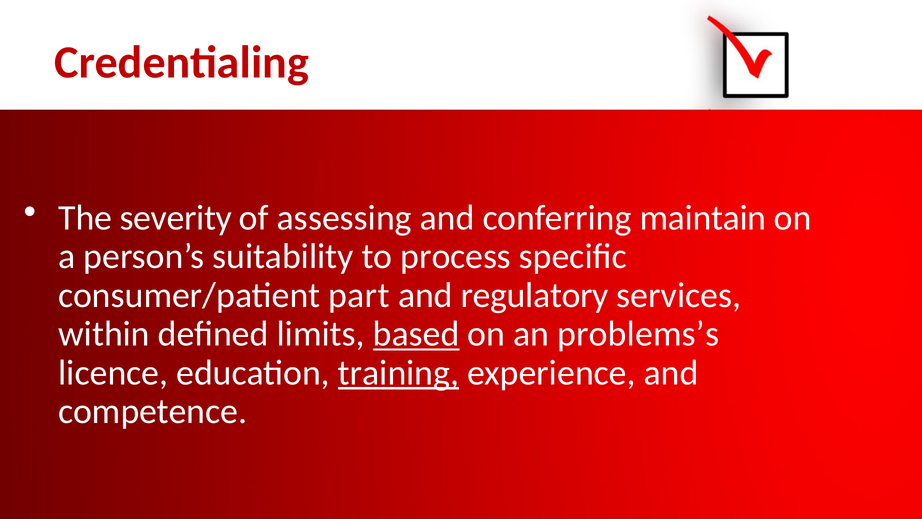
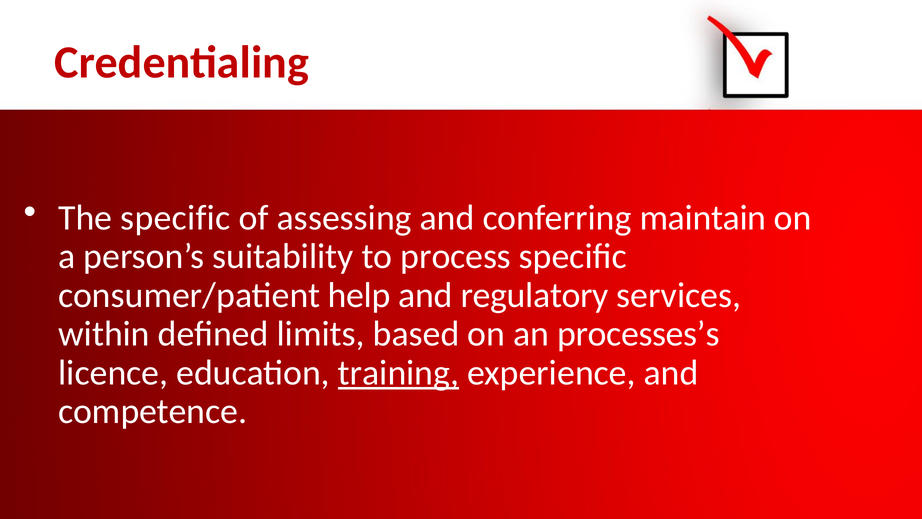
The severity: severity -> specific (175, 218)
part: part -> help (359, 295)
based underline: present -> none (416, 334)
problems’s: problems’s -> processes’s (638, 334)
